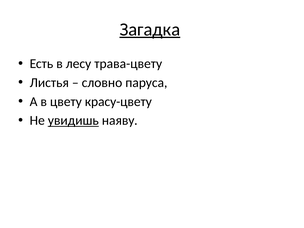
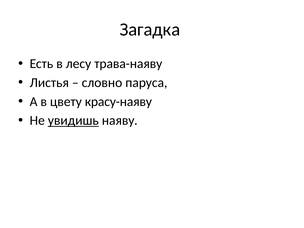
Загадка underline: present -> none (150, 29)
трава-цвету: трава-цвету -> трава-наяву (128, 64)
красу-цвету: красу-цвету -> красу-наяву (118, 102)
